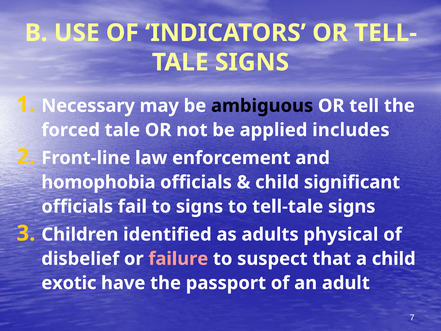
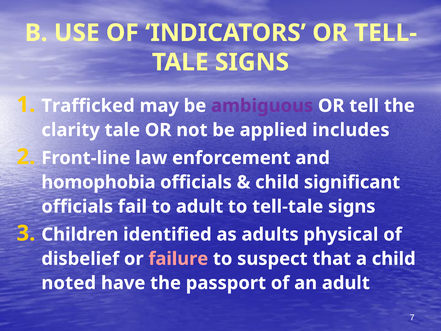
Necessary: Necessary -> Trafficked (88, 106)
ambiguous colour: black -> purple (262, 106)
forced: forced -> clarity (71, 130)
to signs: signs -> adult (200, 206)
exotic: exotic -> noted (69, 283)
